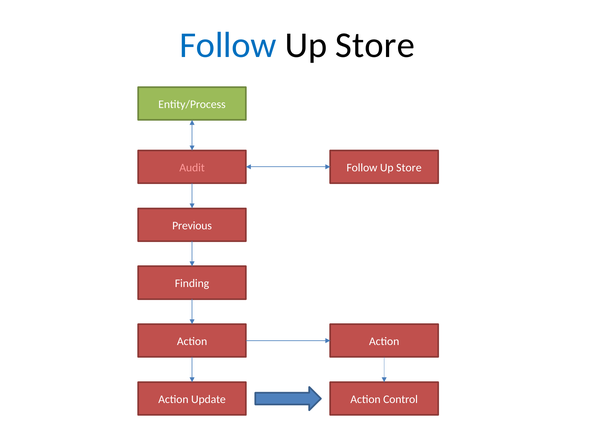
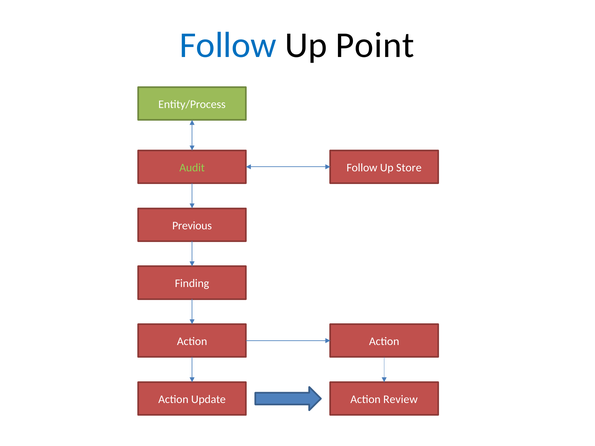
Store: Store -> Point (375, 45)
Audit colour: pink -> light green (192, 168)
Control: Control -> Review (400, 400)
